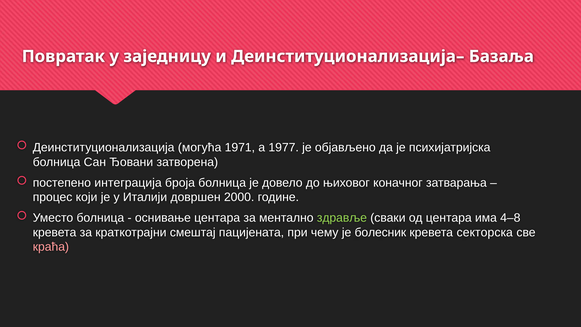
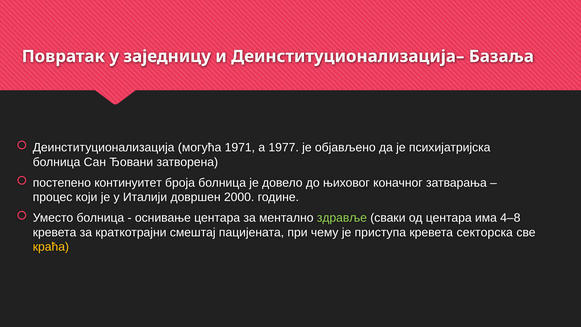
интеграција: интеграција -> континуитет (128, 183)
болесник: болесник -> приступа (380, 232)
краћа colour: pink -> yellow (51, 247)
